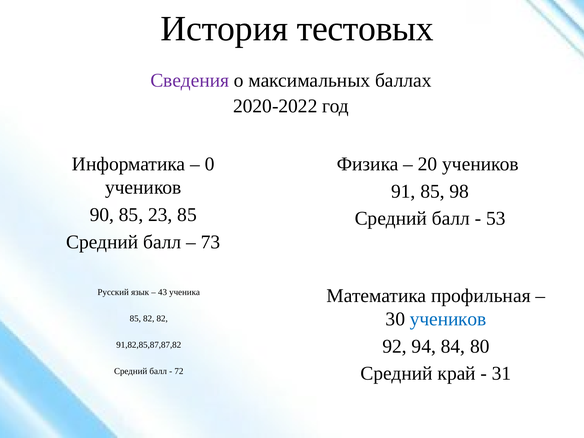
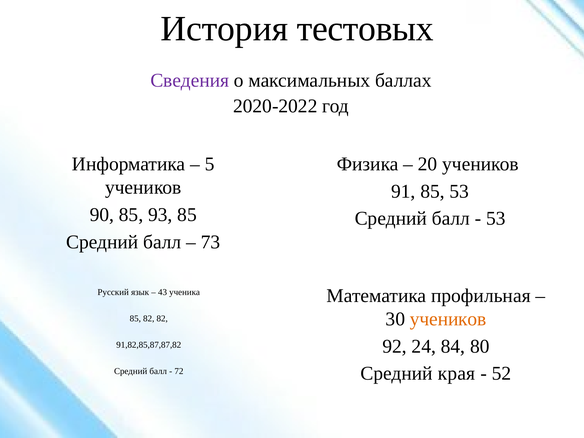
0: 0 -> 5 (210, 164)
85 98: 98 -> 53 (459, 191)
23: 23 -> 93 (160, 215)
учеников colour: blue -> orange (448, 319)
94: 94 -> 24 (424, 346)
край: край -> края (457, 373)
31: 31 -> 52 (502, 373)
